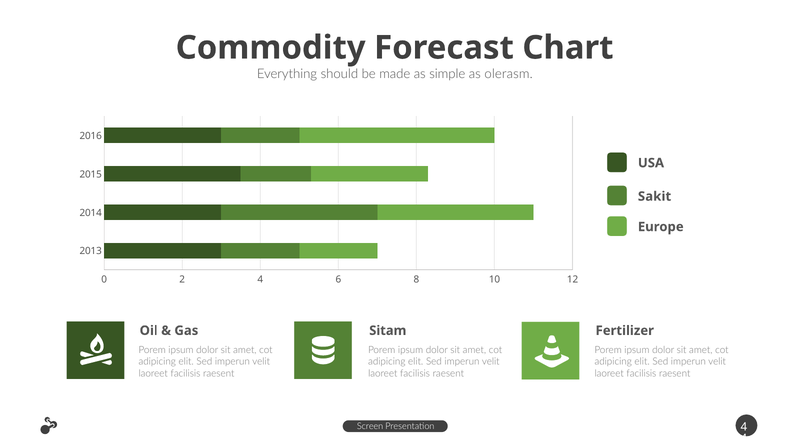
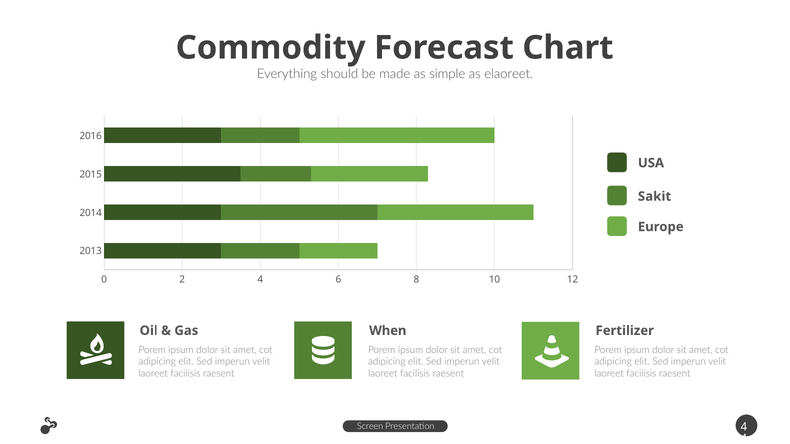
olerasm: olerasm -> elaoreet (509, 74)
Sitam: Sitam -> When (388, 331)
